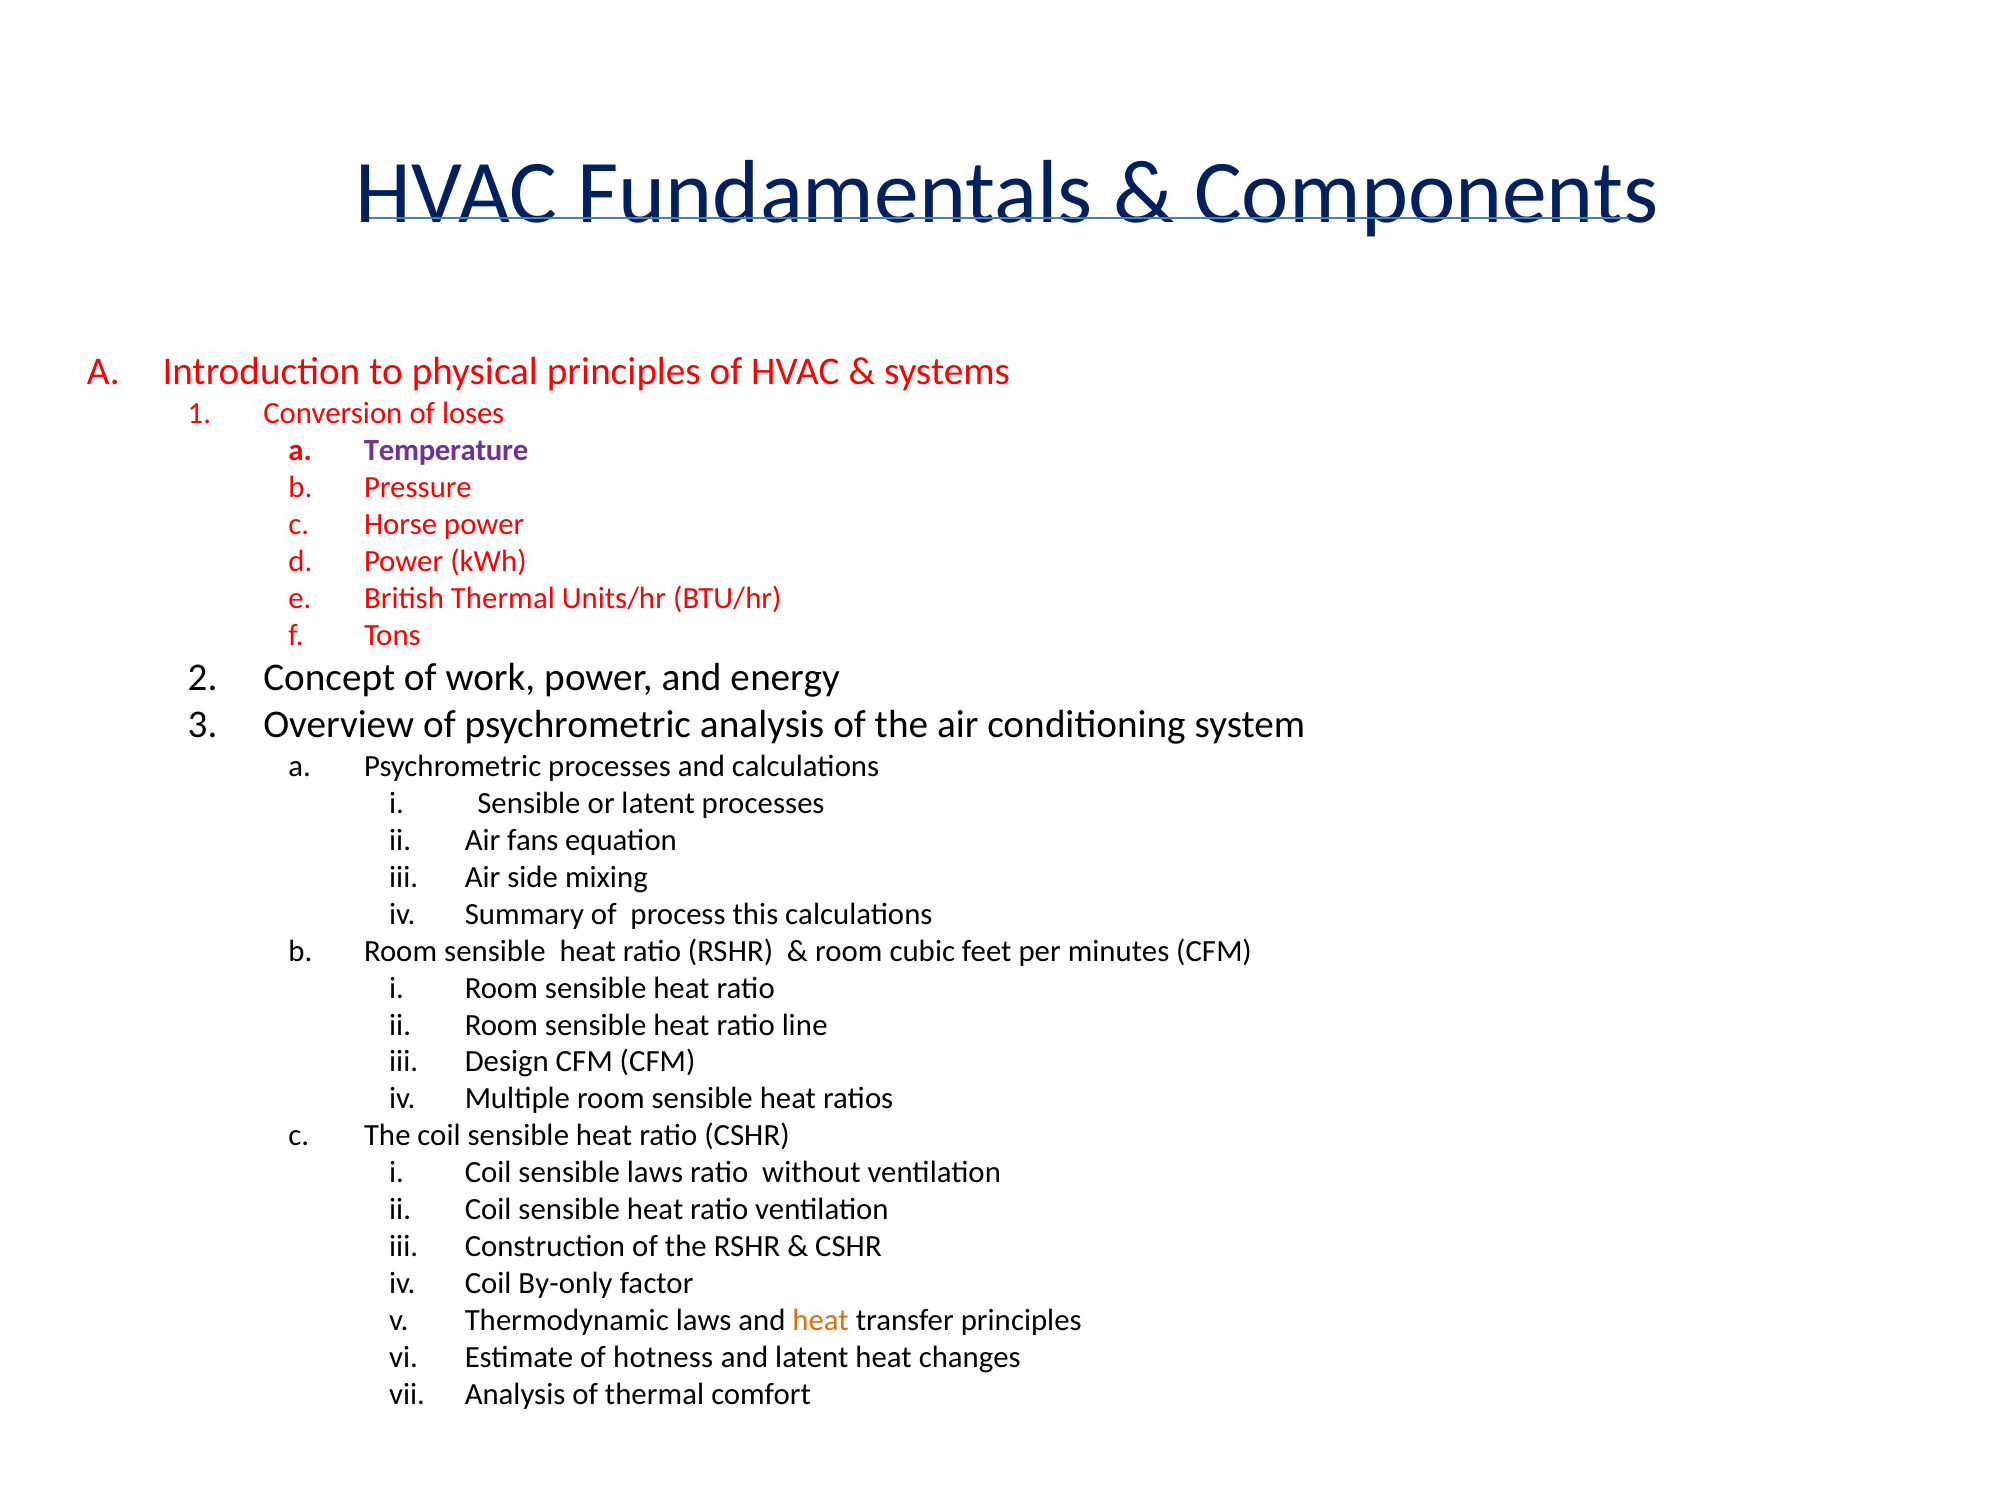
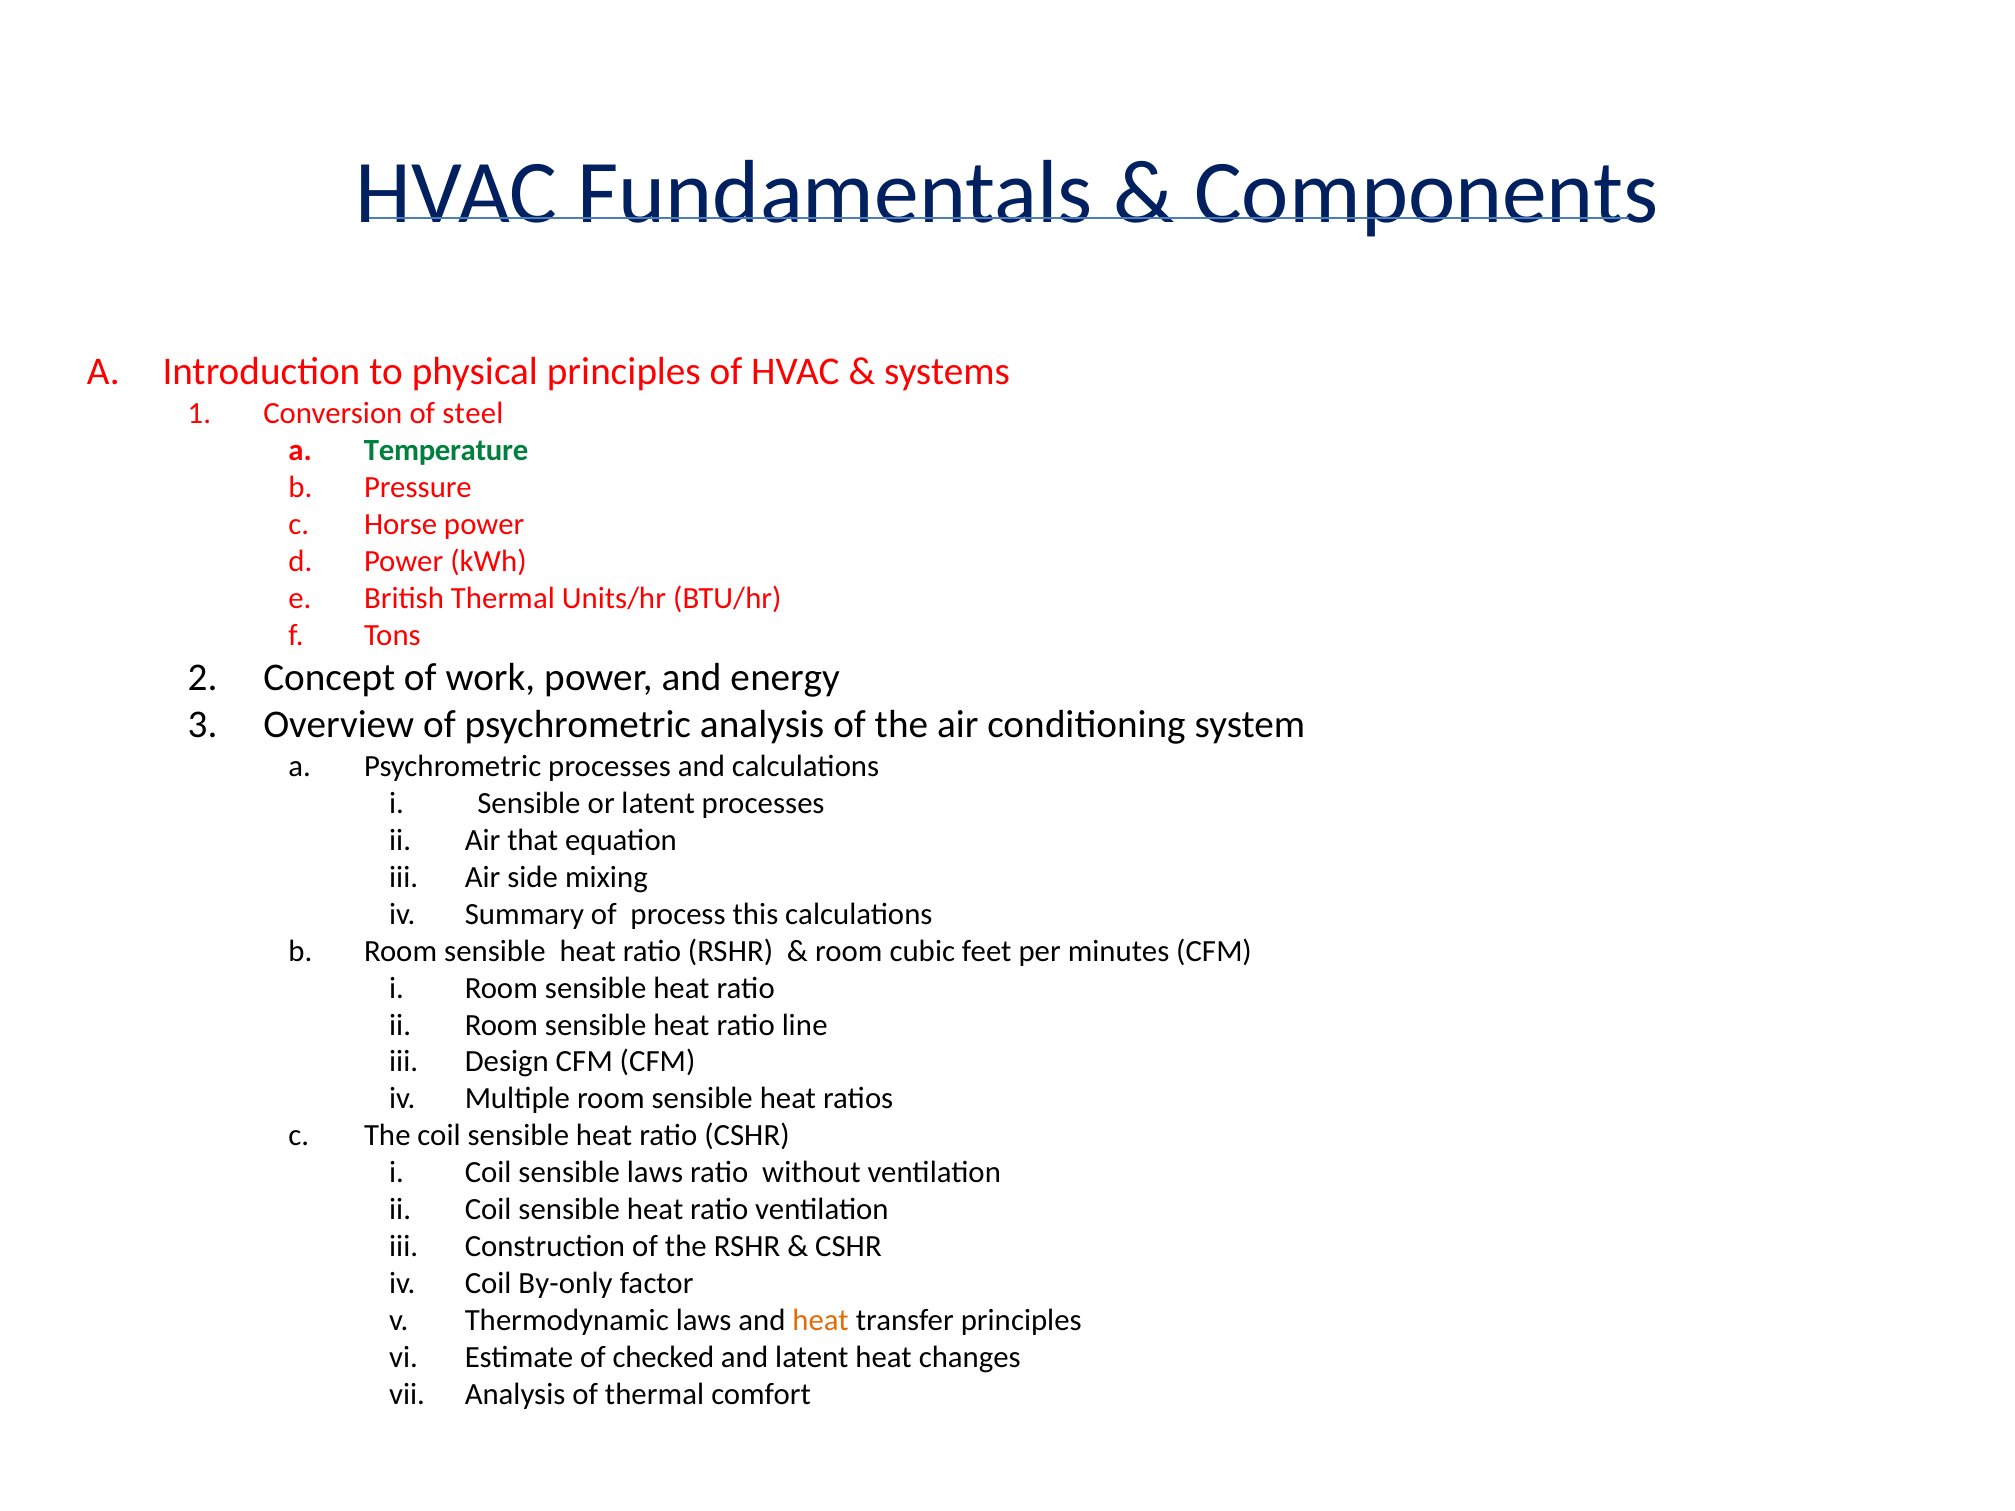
loses: loses -> steel (473, 413)
Temperature colour: purple -> green (446, 450)
fans: fans -> that (533, 840)
hotness: hotness -> checked (664, 1358)
